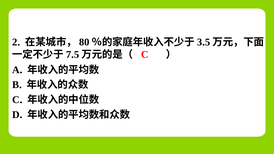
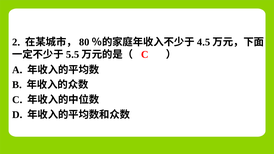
3: 3 -> 4 (200, 42)
7: 7 -> 5 (69, 55)
